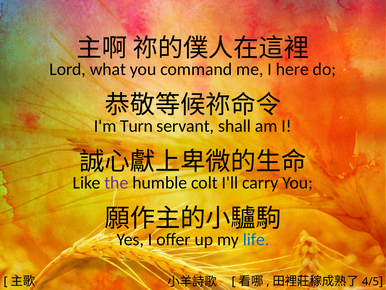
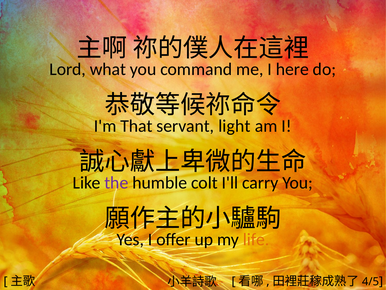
Turn: Turn -> That (136, 126)
shall: shall -> light (234, 126)
life colour: blue -> orange (256, 239)
